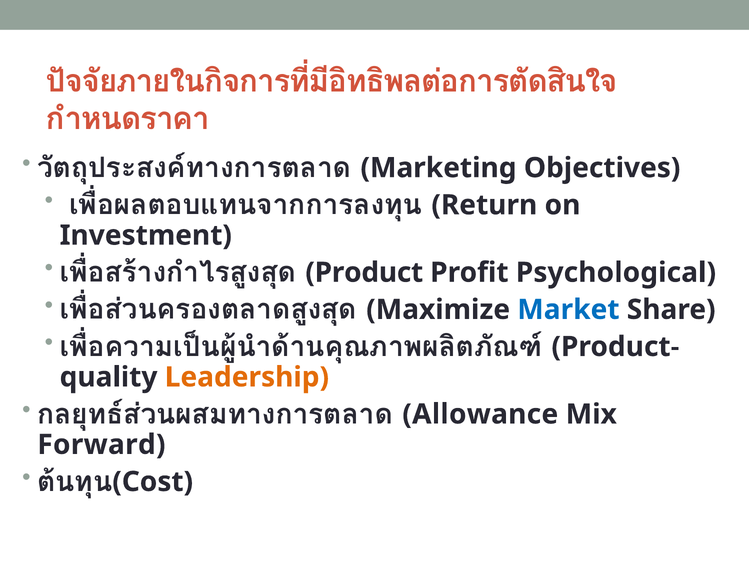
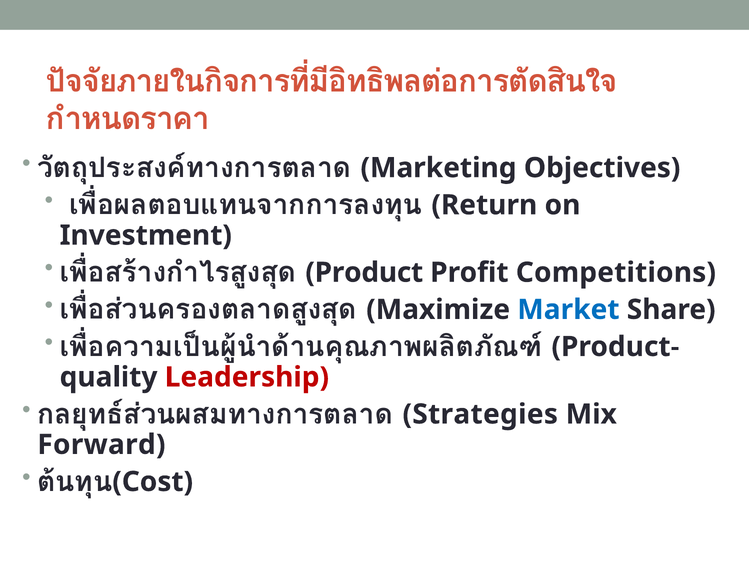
Psychological: Psychological -> Competitions (616, 272)
Leadership colour: orange -> red (247, 377)
Allowance: Allowance -> Strategies (480, 414)
